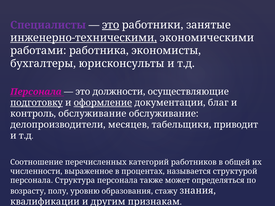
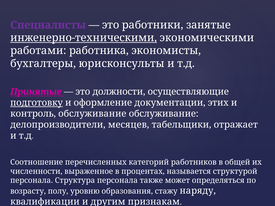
это underline: present -> none (111, 25)
Персонала: Персонала -> Принятые (36, 92)
оформление underline: present -> none (103, 103)
благ: благ -> этих (218, 103)
приводит: приводит -> отражает (236, 125)
знания: знания -> наряду (198, 191)
